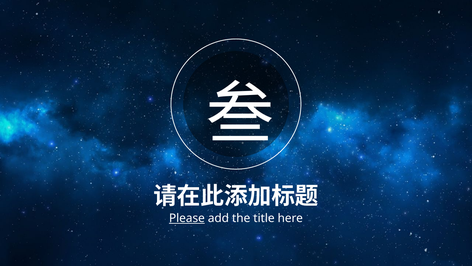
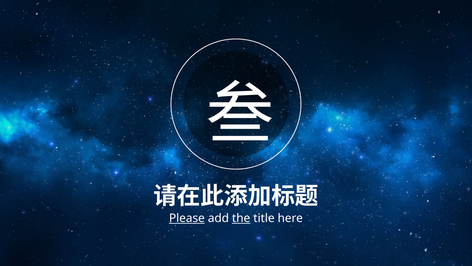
the underline: none -> present (241, 218)
